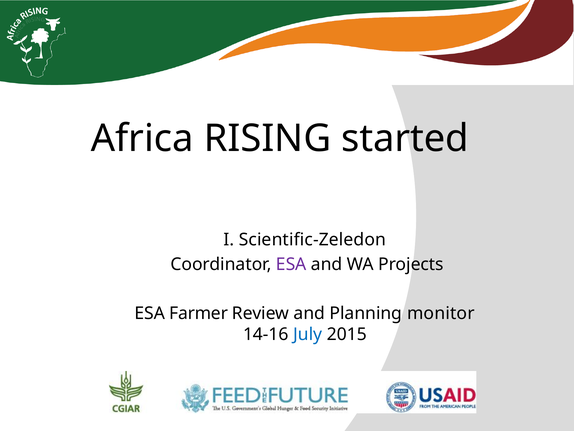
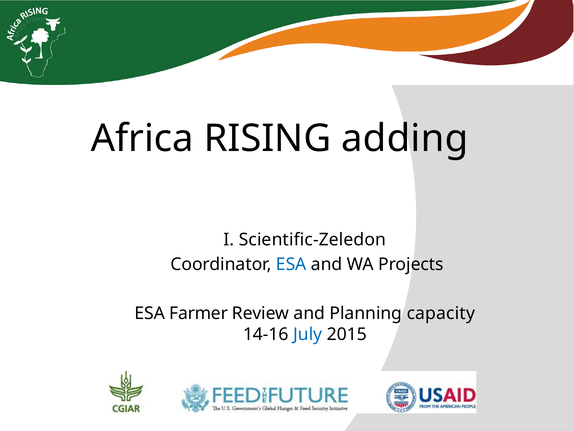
started: started -> adding (405, 138)
ESA colour: purple -> blue (291, 264)
monitor: monitor -> capacity (441, 313)
